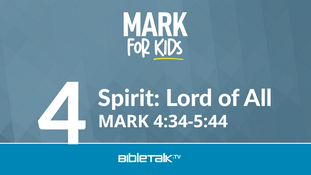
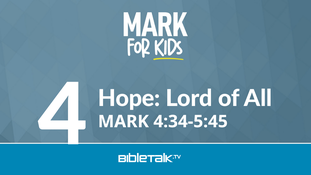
Spirit: Spirit -> Hope (129, 98)
4:34-5:44: 4:34-5:44 -> 4:34-5:45 (191, 122)
